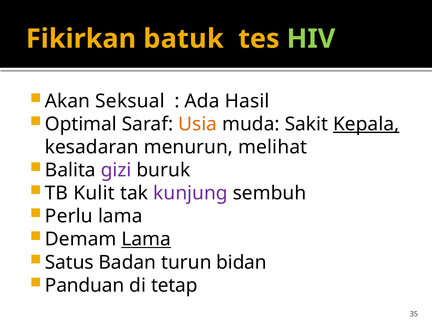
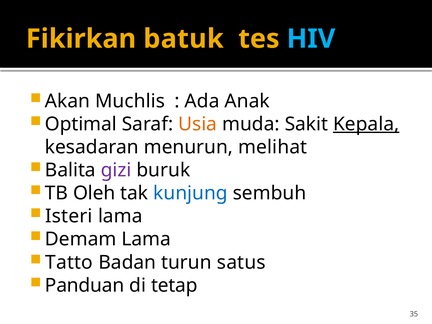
HIV colour: light green -> light blue (311, 39)
Seksual: Seksual -> Muchlis (130, 101)
Hasil: Hasil -> Anak (247, 101)
Kulit: Kulit -> Oleh (94, 193)
kunjung colour: purple -> blue (190, 193)
Perlu: Perlu -> Isteri (69, 216)
Lama underline: present -> none (146, 239)
Satus: Satus -> Tatto (69, 262)
bidan: bidan -> satus (241, 262)
